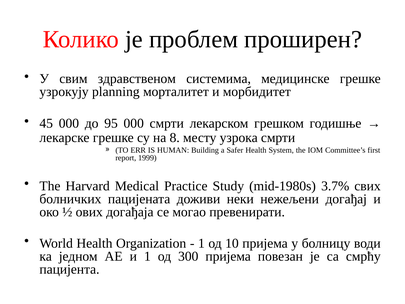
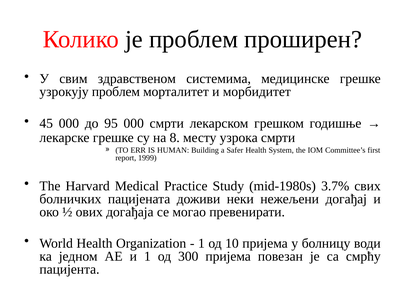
узрокују planning: planning -> проблем (116, 92)
